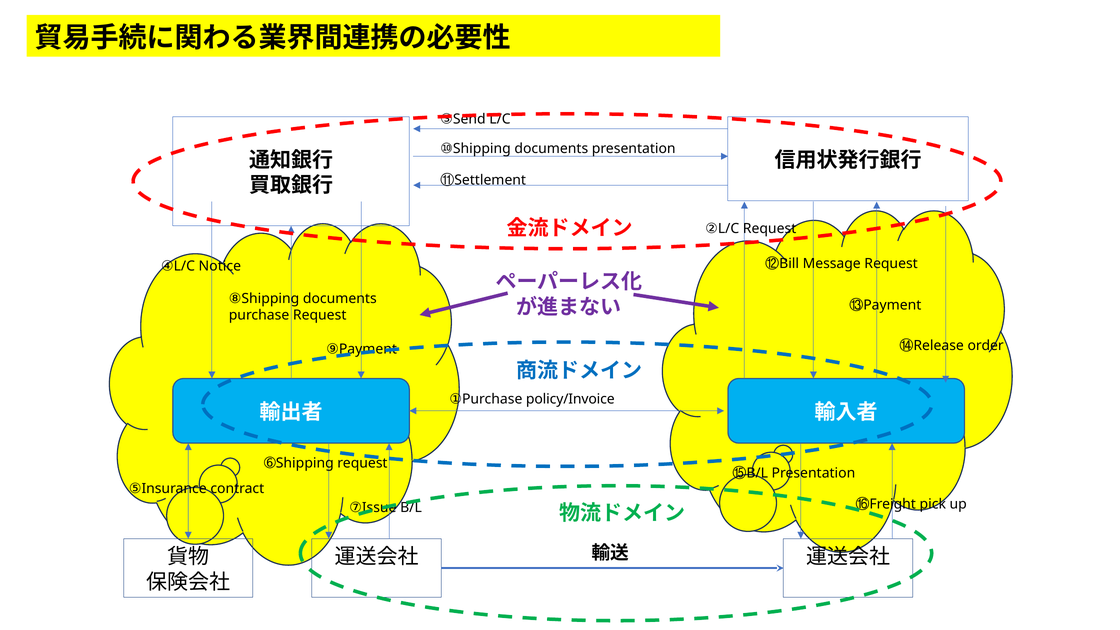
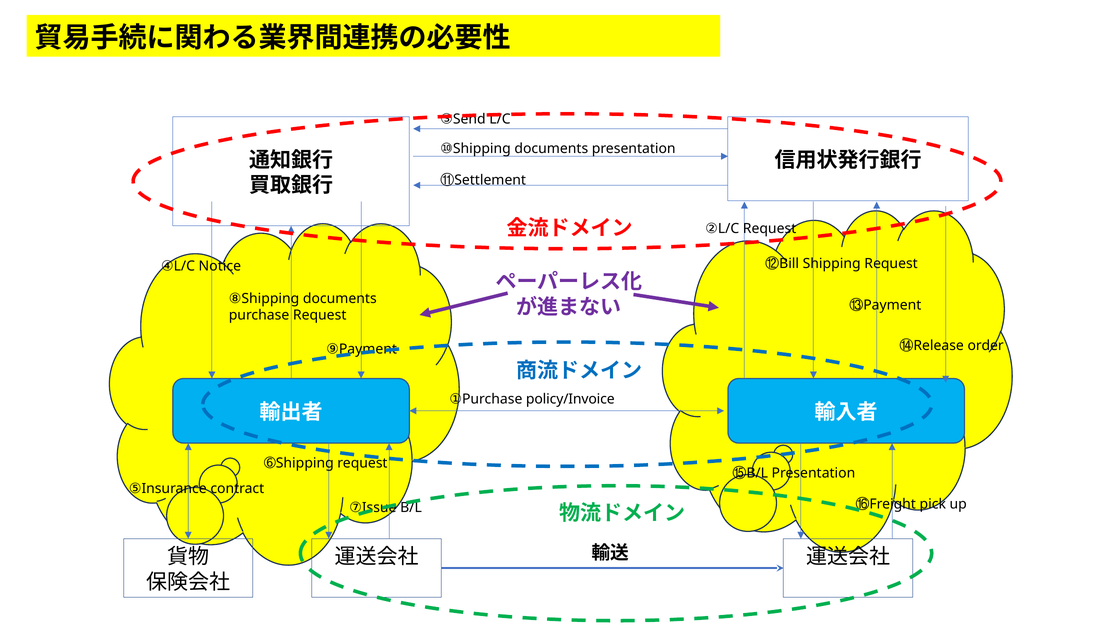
Message: Message -> Shipping (832, 264)
